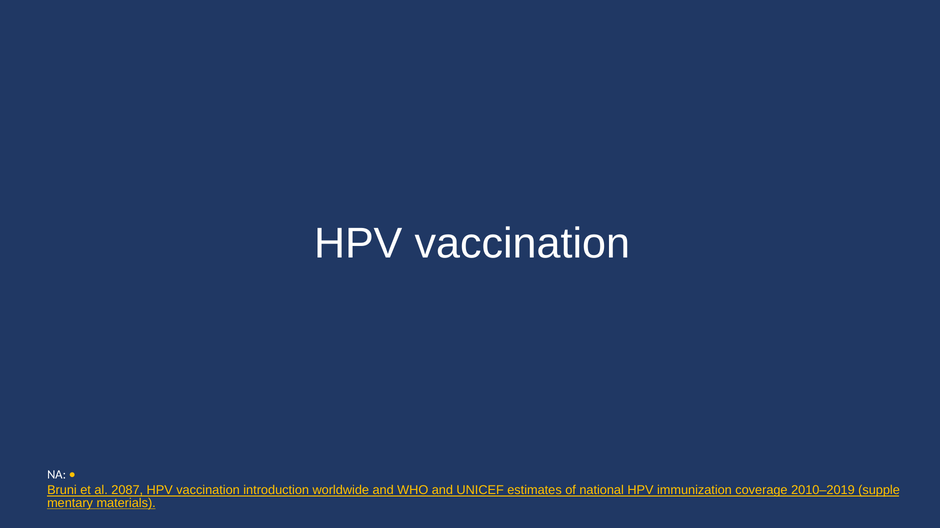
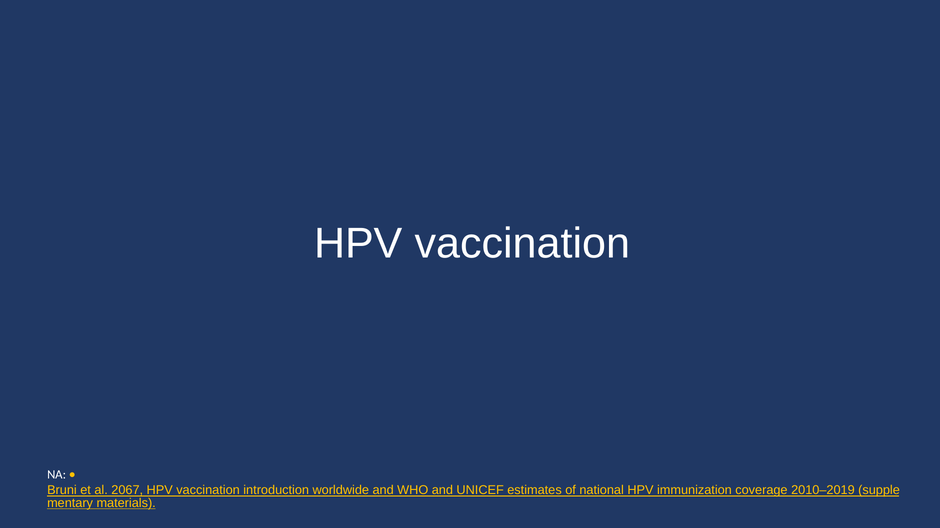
2087: 2087 -> 2067 (127, 491)
